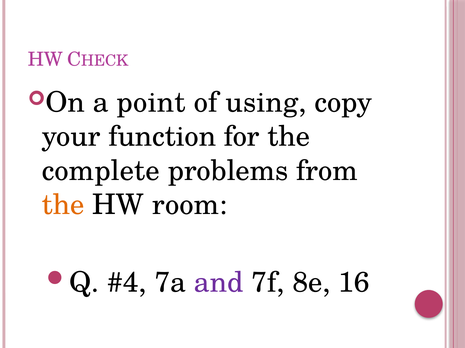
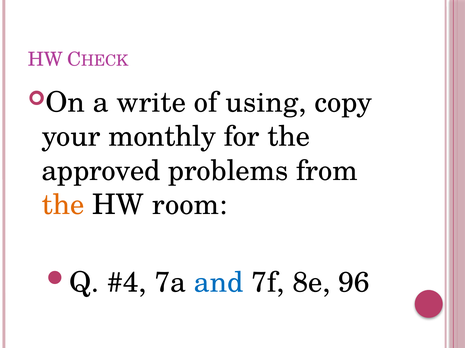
point: point -> write (151, 103)
function: function -> monthly (162, 137)
complete: complete -> approved (101, 171)
and colour: purple -> blue (219, 283)
16: 16 -> 96 (354, 283)
